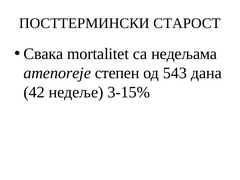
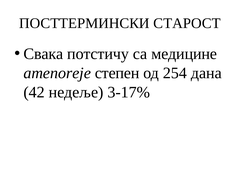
mortalitet: mortalitet -> потстичу (98, 54)
недељама: недељама -> медицине (184, 54)
543: 543 -> 254 (175, 73)
3-15%: 3-15% -> 3-17% (129, 92)
